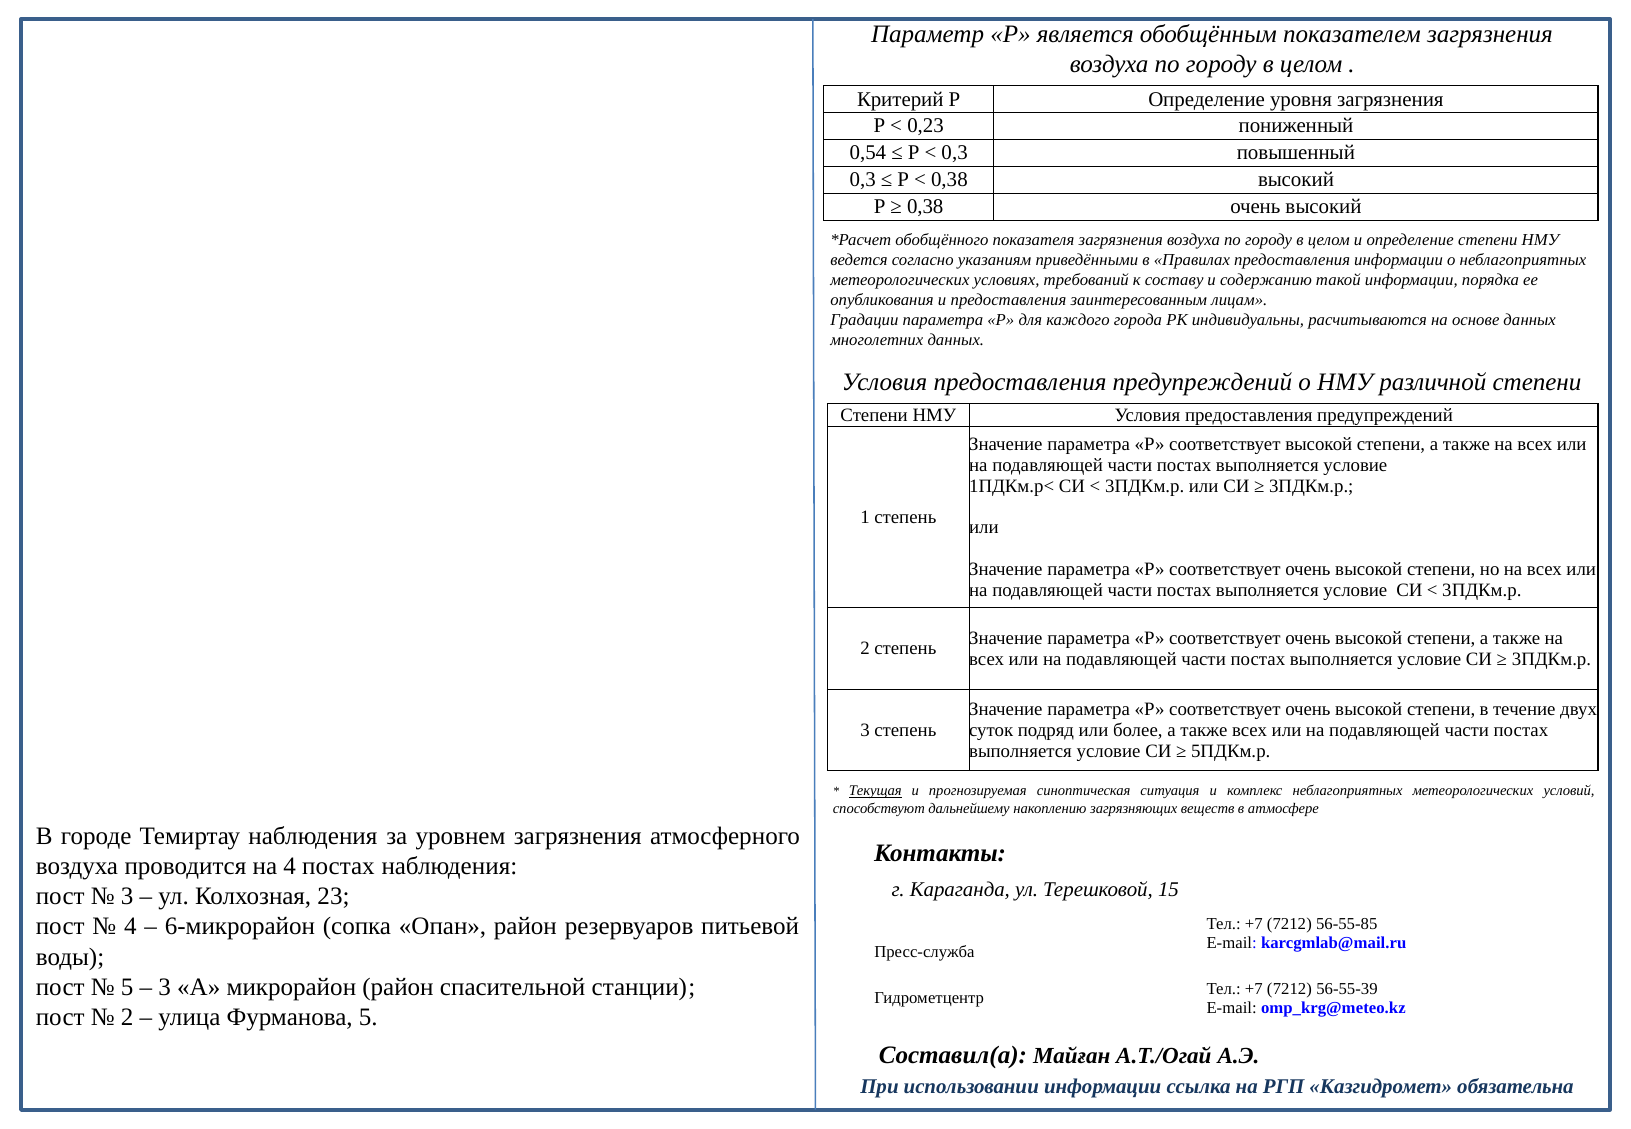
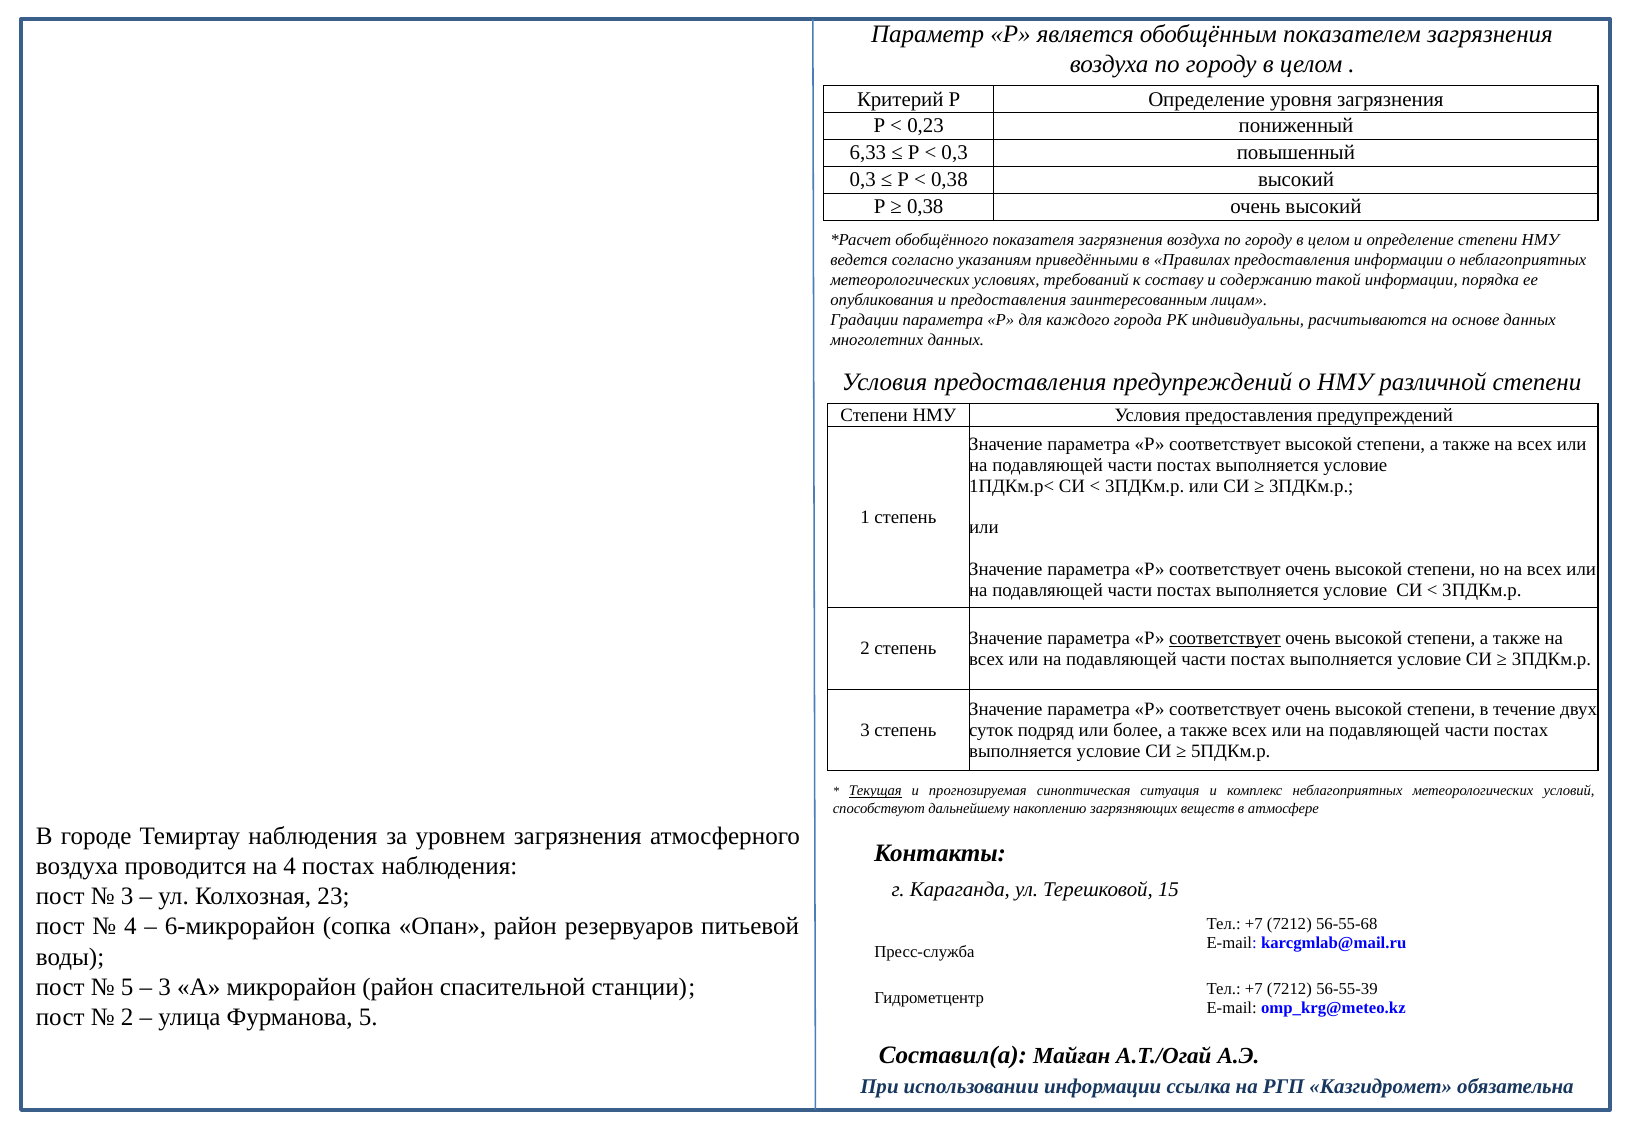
0,54: 0,54 -> 6,33 (868, 153)
соответствует underline: none -> present (1225, 638)
56-55-85: 56-55-85 -> 56-55-68 (1347, 924)
